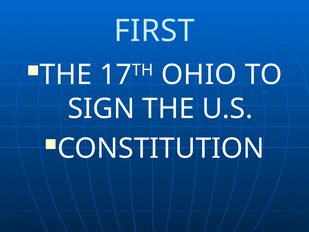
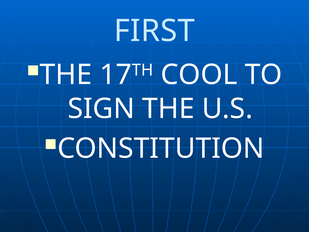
OHIO: OHIO -> COOL (199, 75)
